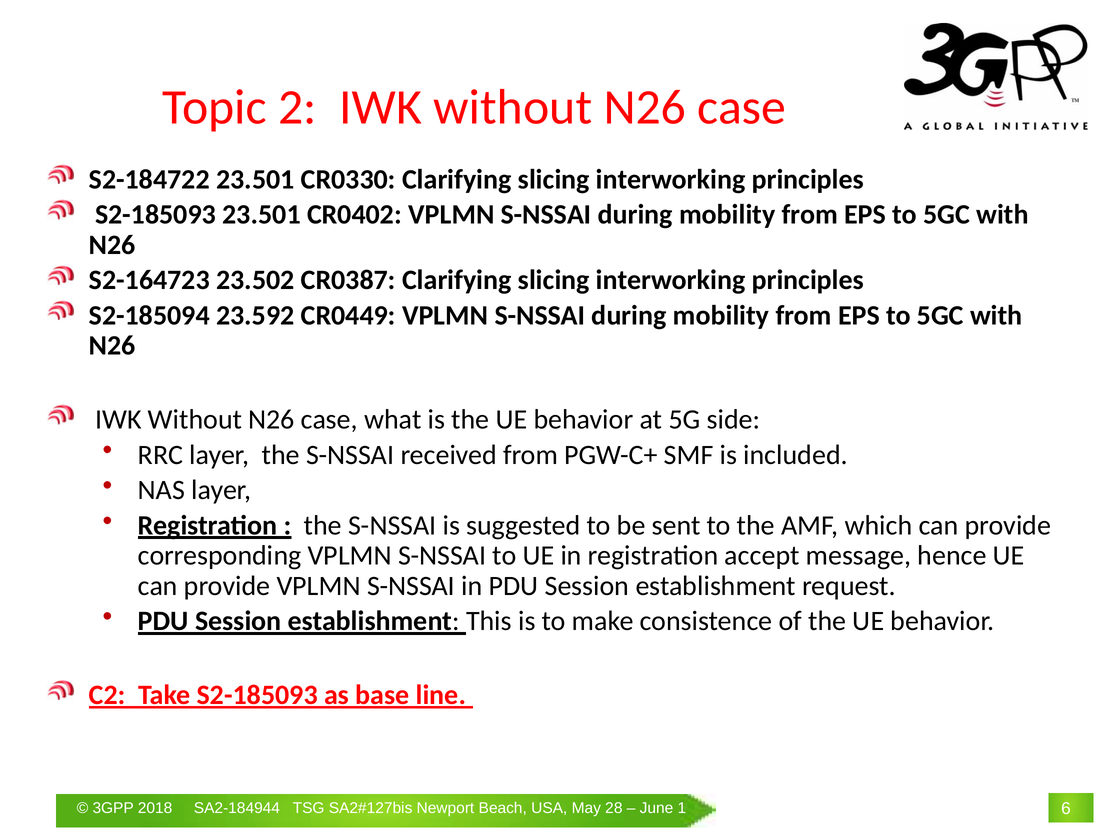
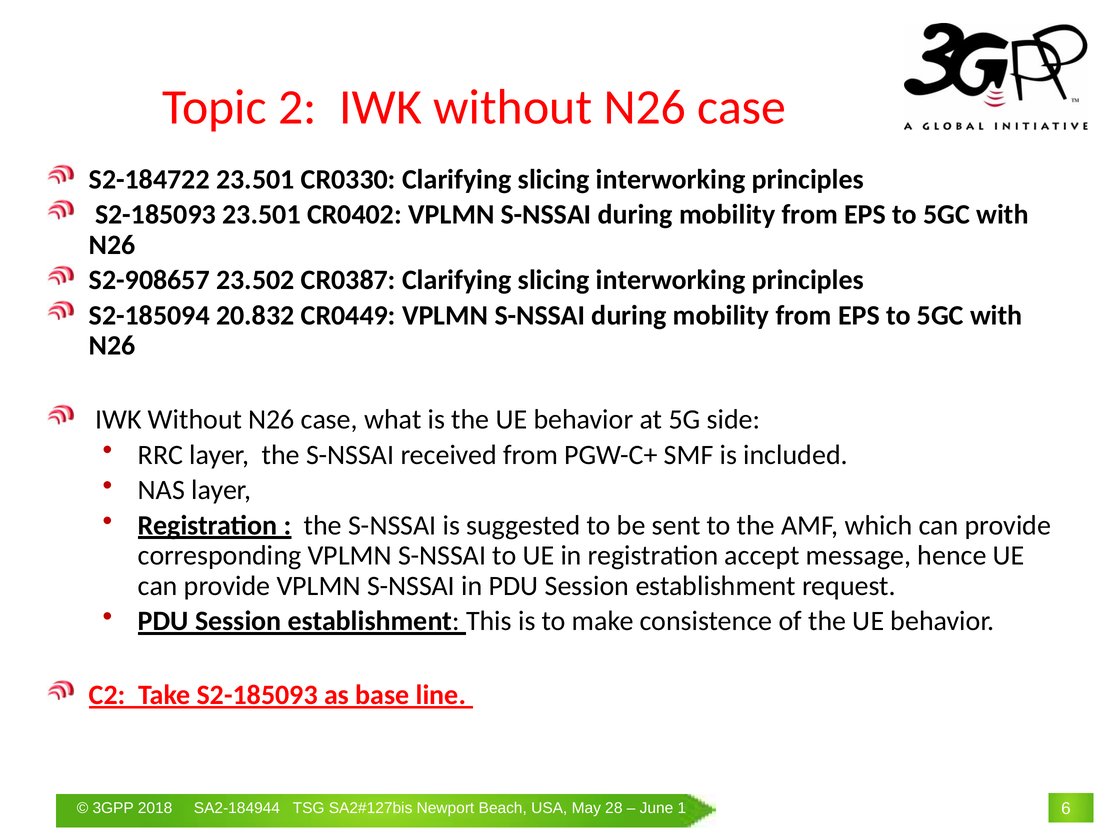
S2-164723: S2-164723 -> S2-908657 (149, 280)
23.592: 23.592 -> 20.832 (255, 315)
